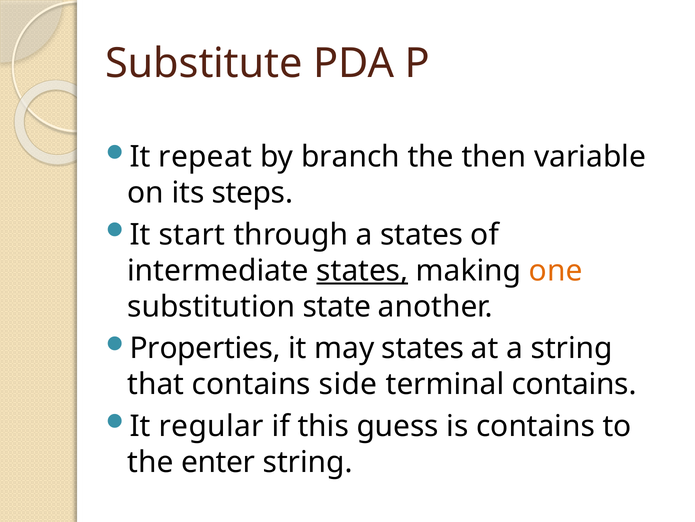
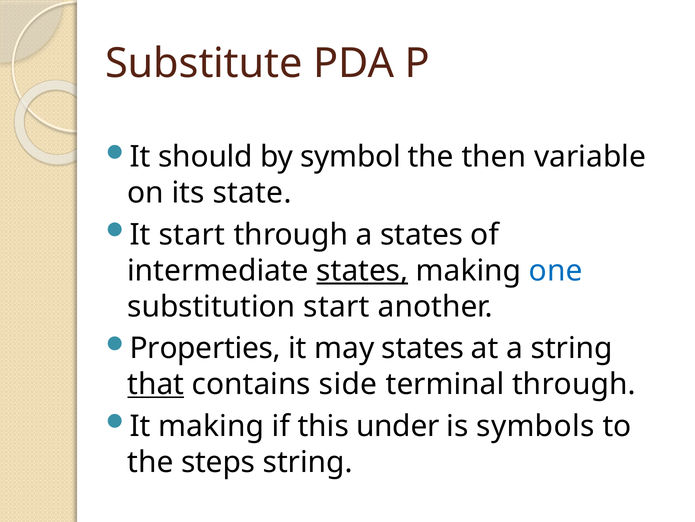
repeat: repeat -> should (206, 157)
branch: branch -> symbol (351, 157)
steps: steps -> state (252, 193)
one colour: orange -> blue (556, 270)
substitution state: state -> start (337, 306)
that underline: none -> present (156, 384)
terminal contains: contains -> through (574, 384)
It regular: regular -> making (211, 426)
guess: guess -> under (398, 426)
is contains: contains -> symbols (535, 426)
enter: enter -> steps (218, 461)
